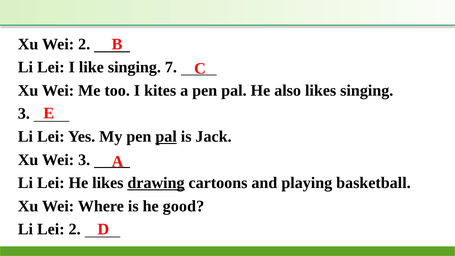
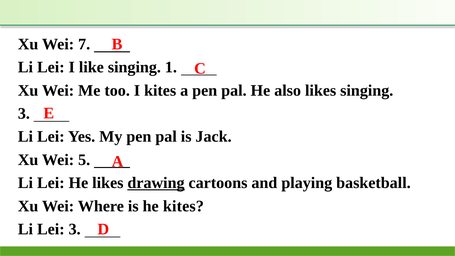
Wei 2: 2 -> 7 (84, 44)
7: 7 -> 1 (171, 67)
pal underline: present -> none (166, 137)
Wei 3: 3 -> 5 (84, 160)
he good: good -> kites (183, 206)
Lei 2: 2 -> 3 (75, 229)
